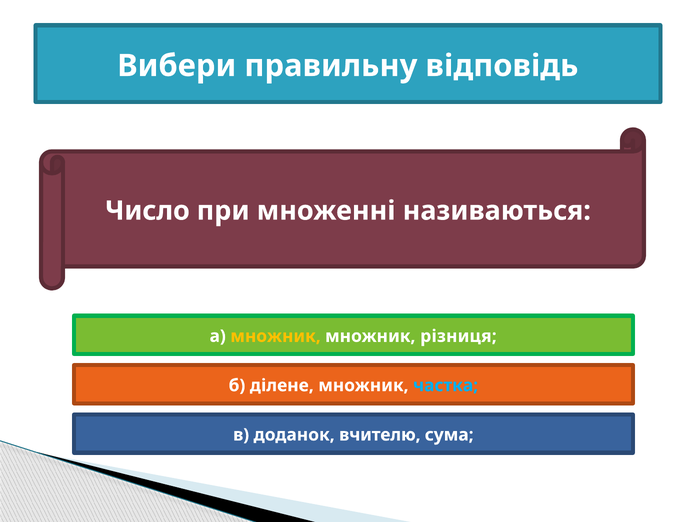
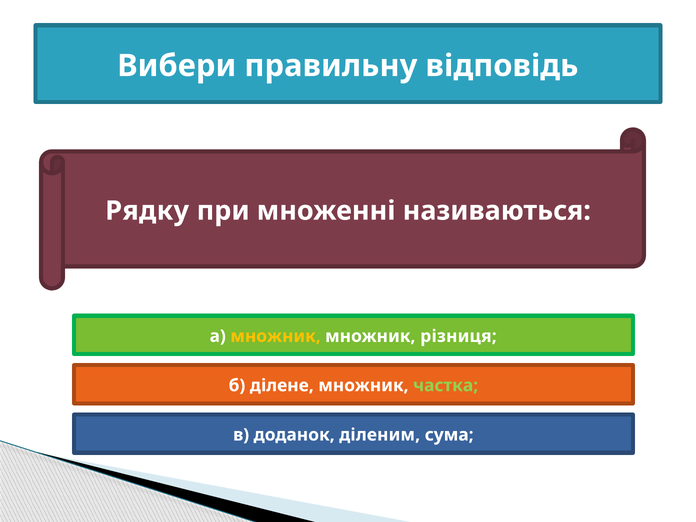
Число: Число -> Рядку (147, 211)
частка colour: light blue -> light green (446, 385)
вчителю: вчителю -> діленим (380, 435)
